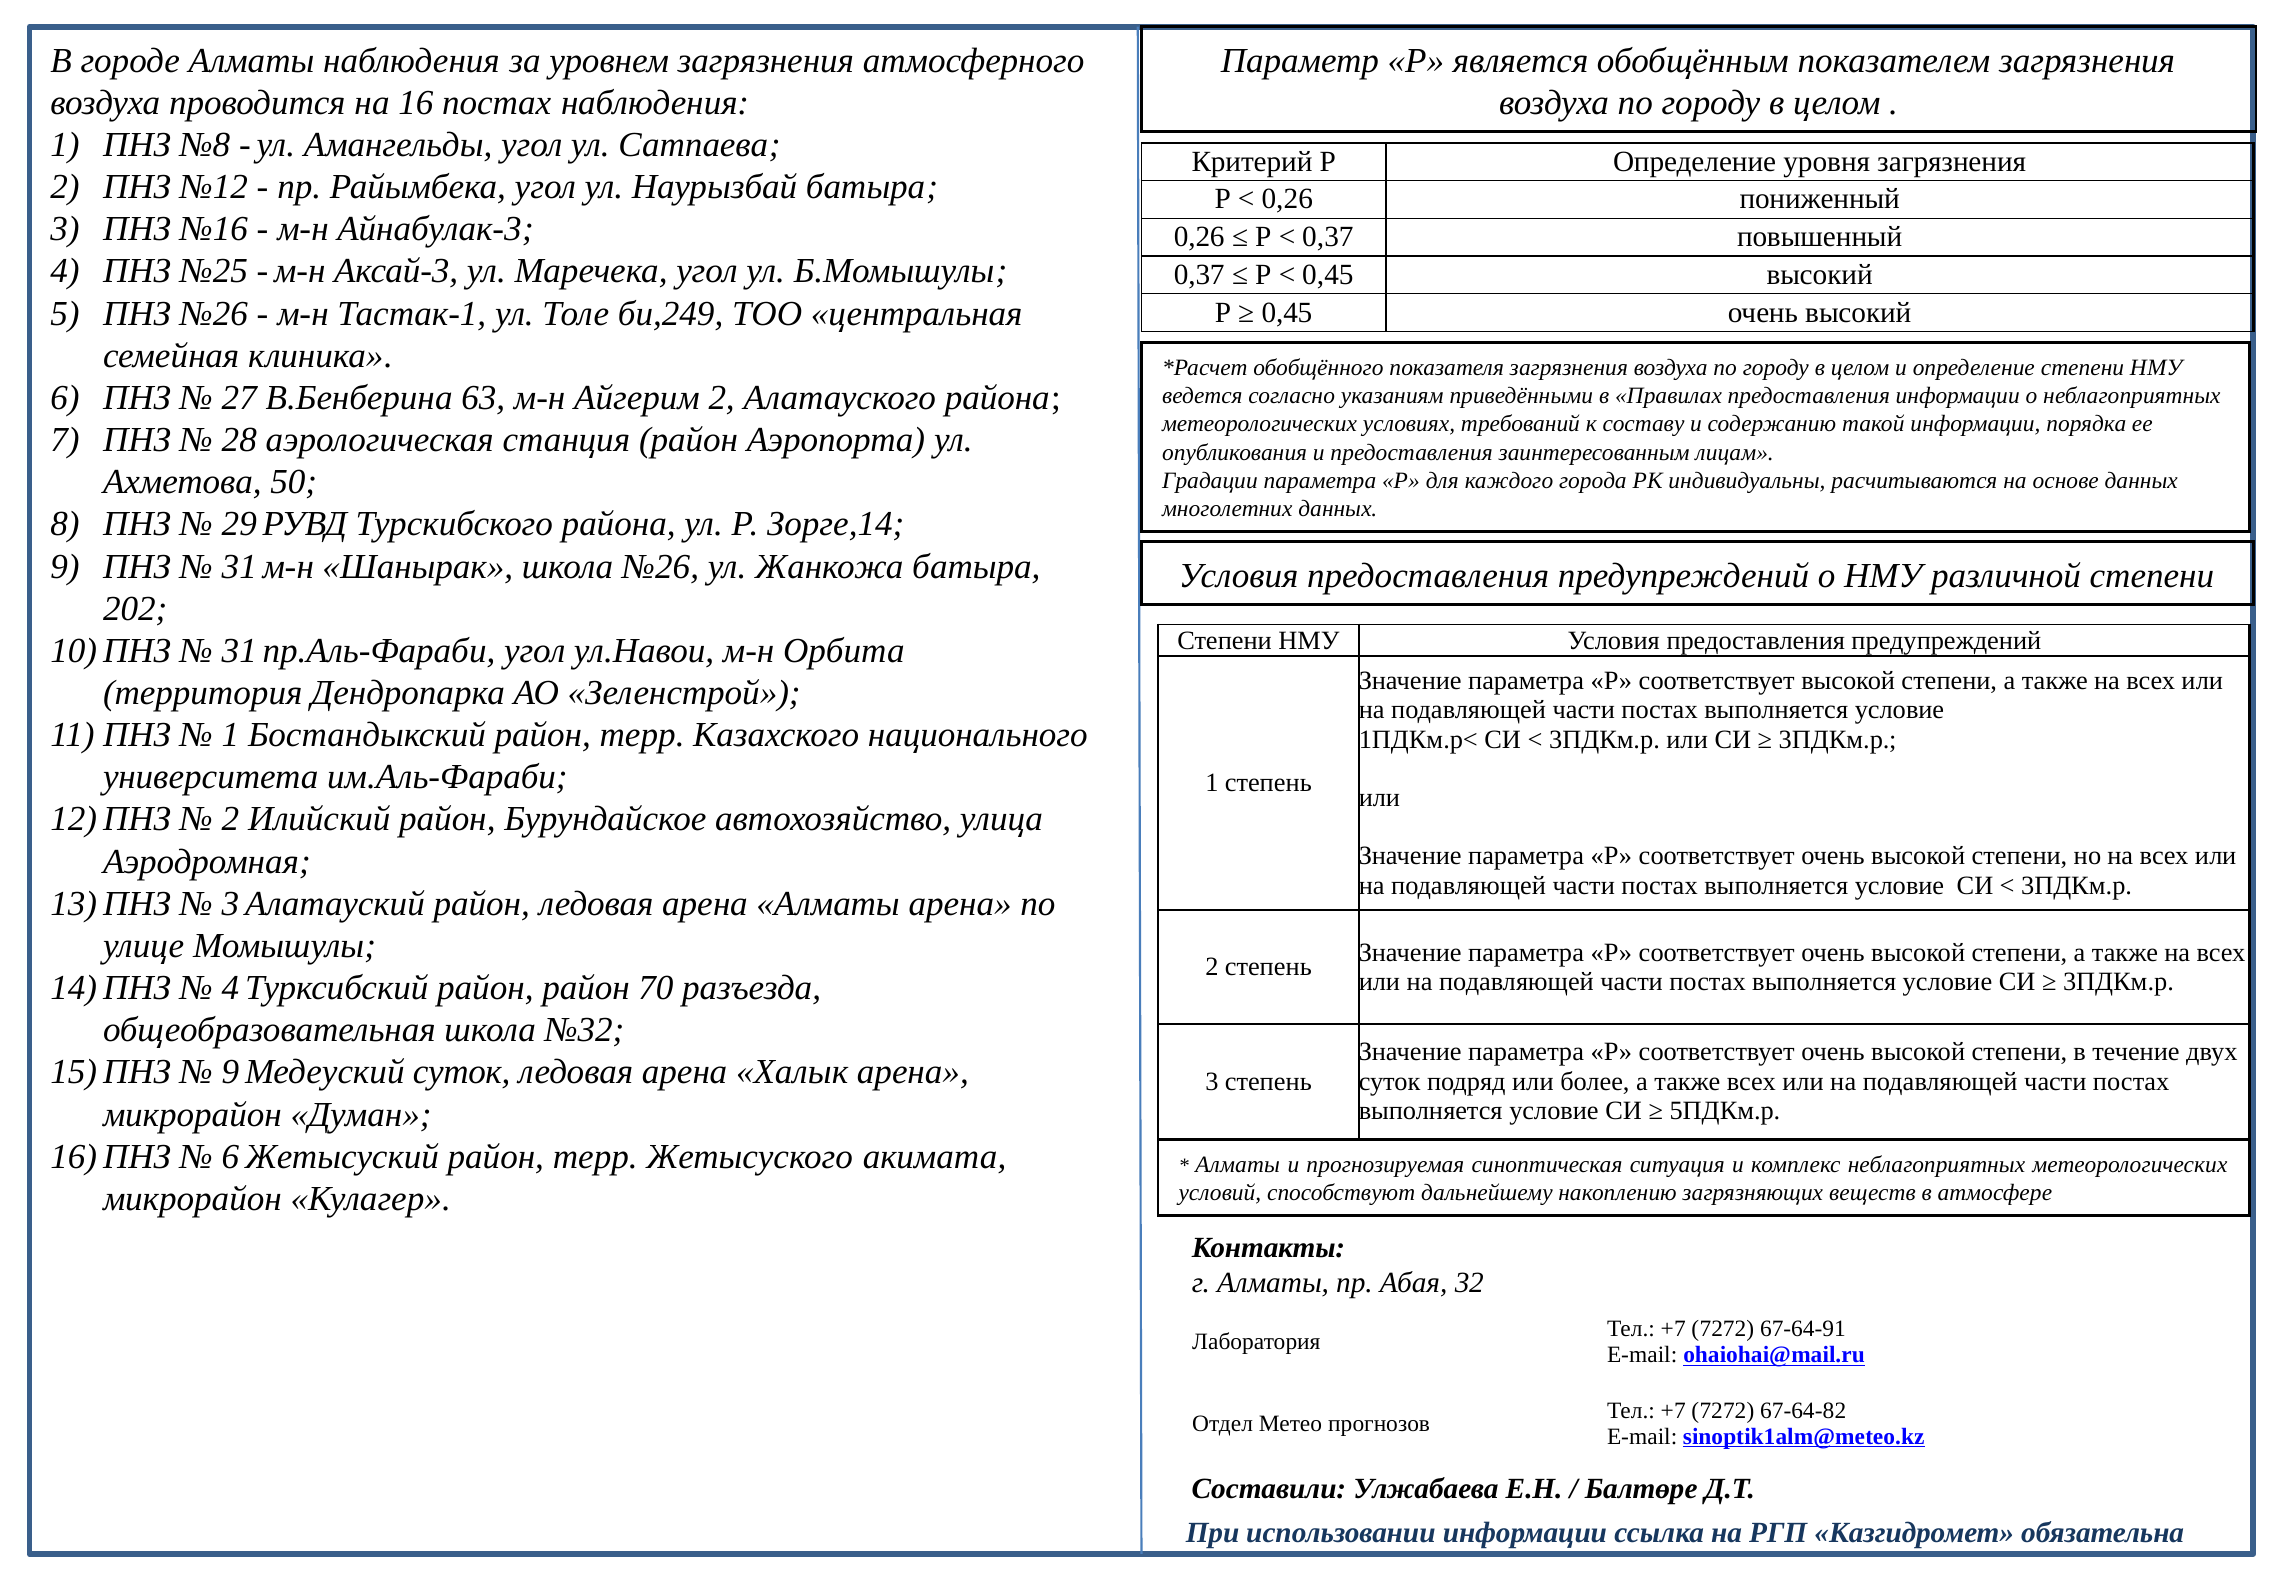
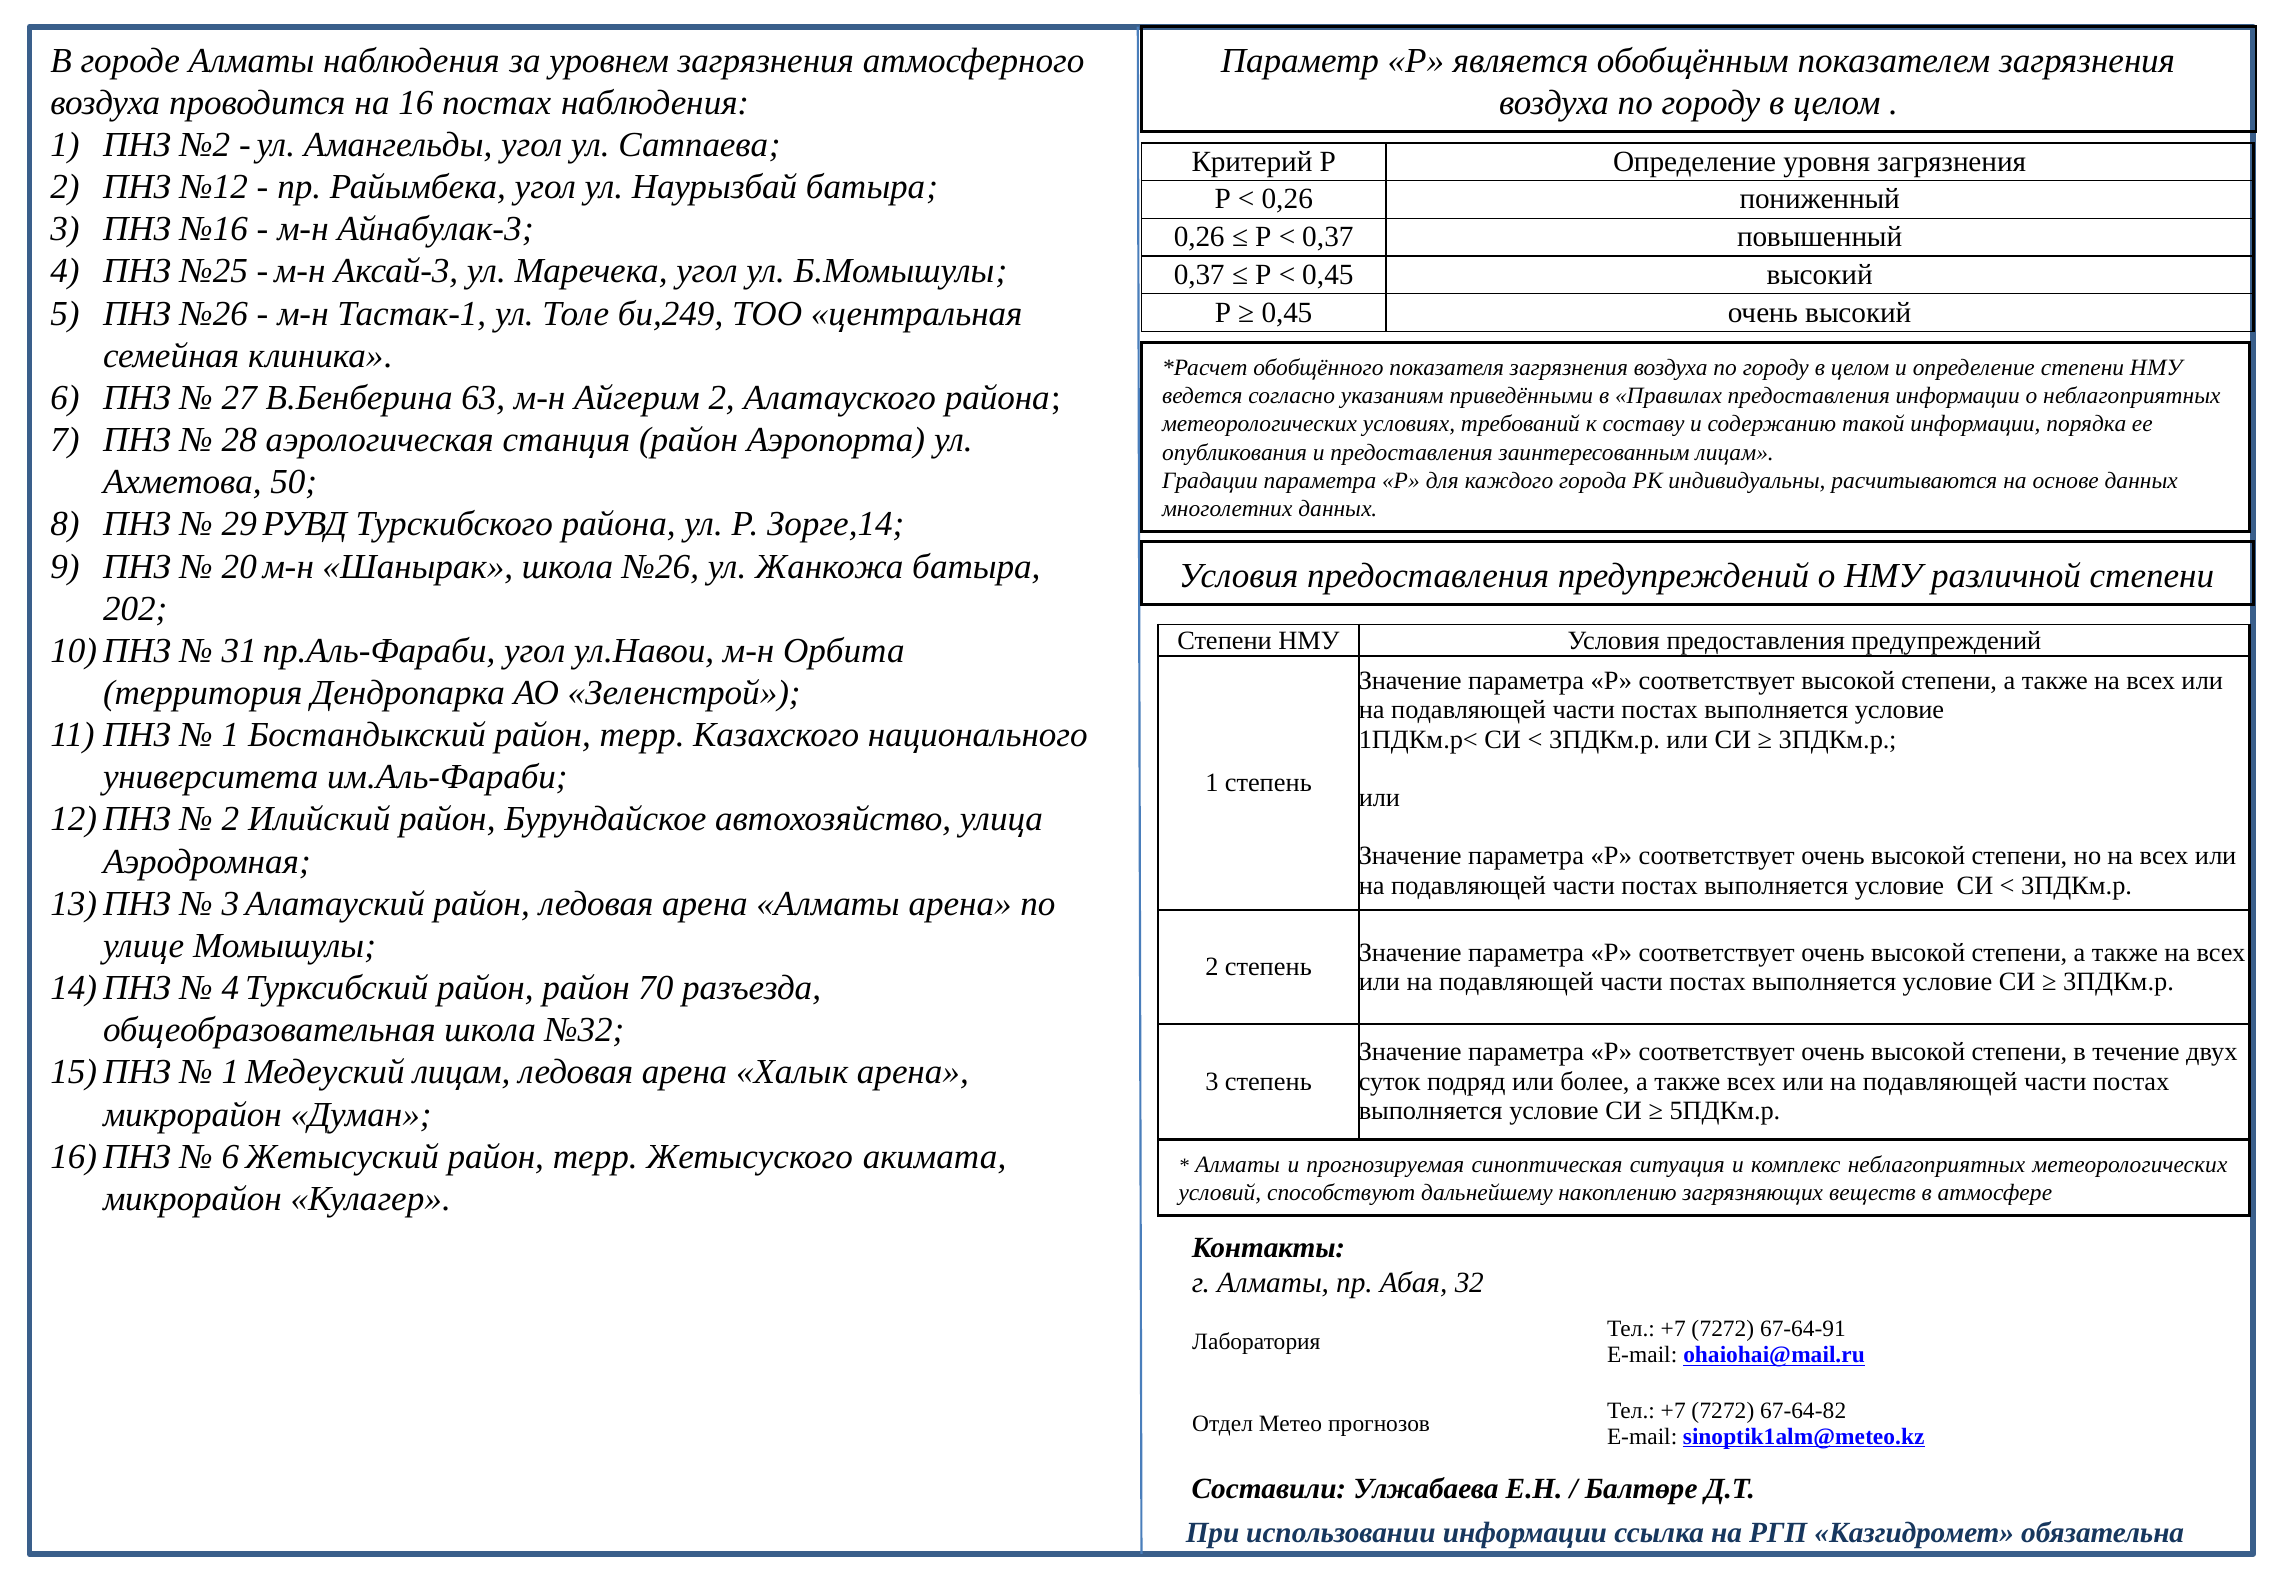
№8: №8 -> №2 (205, 145)
31: 31 -> 20 (239, 566)
9: 9 -> 1 (231, 1072)
Медеуский суток: суток -> лицам (462, 1072)
